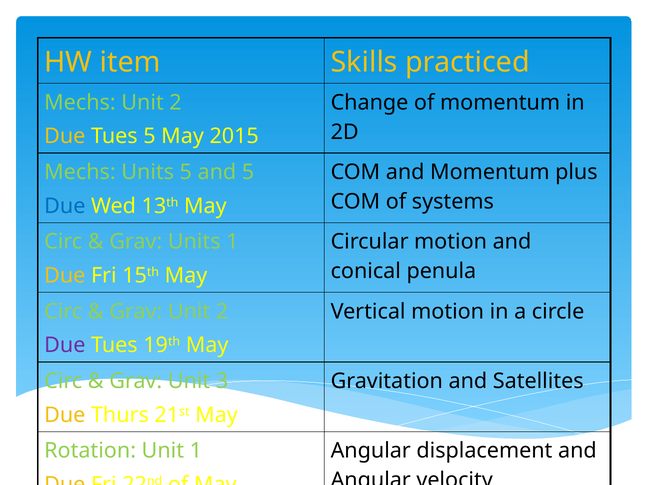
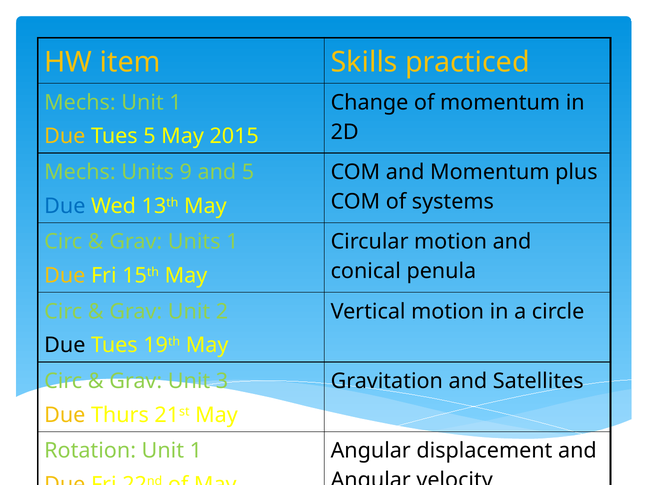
Mechs Unit 2: 2 -> 1 (175, 103)
Units 5: 5 -> 9 (186, 172)
Due colour: purple -> black (65, 345)
